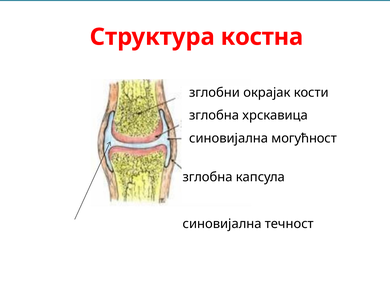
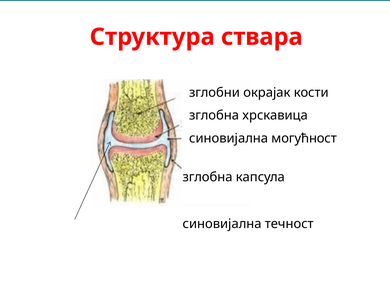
костна: костна -> ствара (262, 37)
